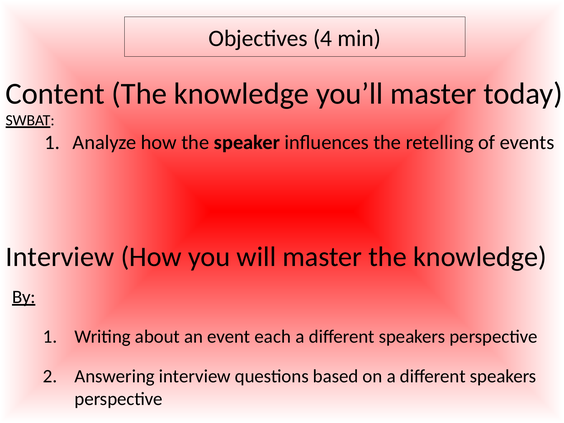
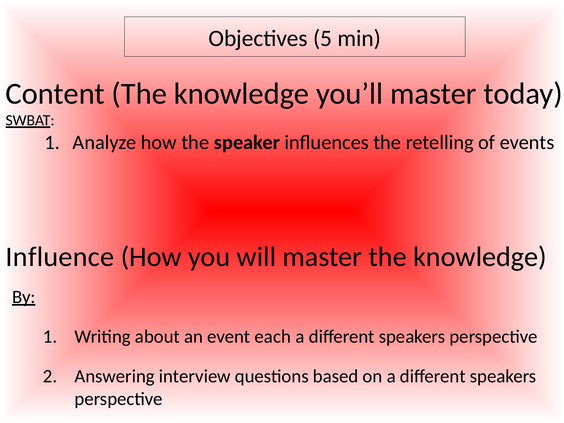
4: 4 -> 5 (323, 38)
Interview: Interview -> Influence (60, 257)
